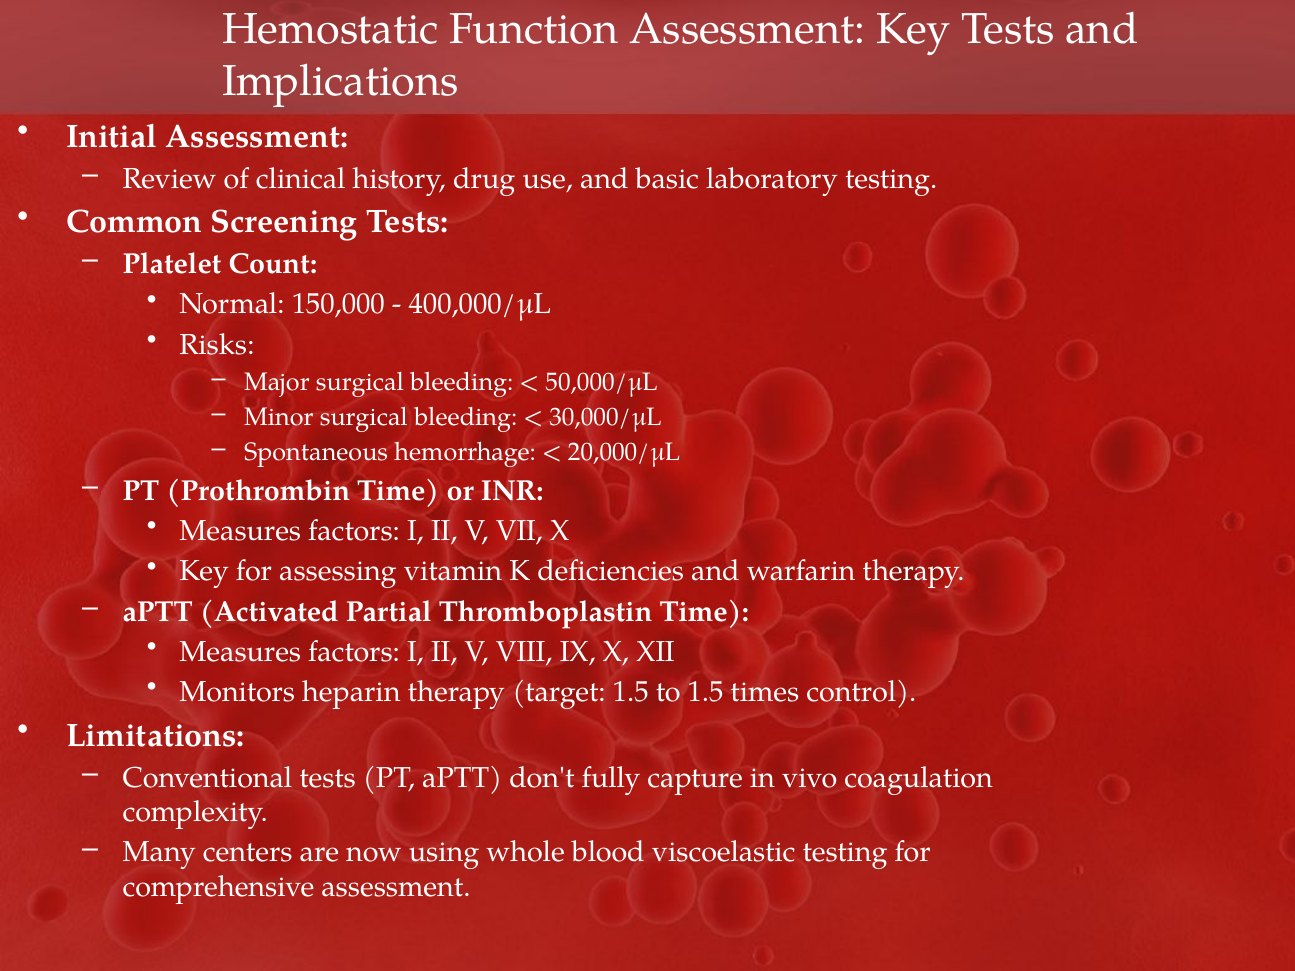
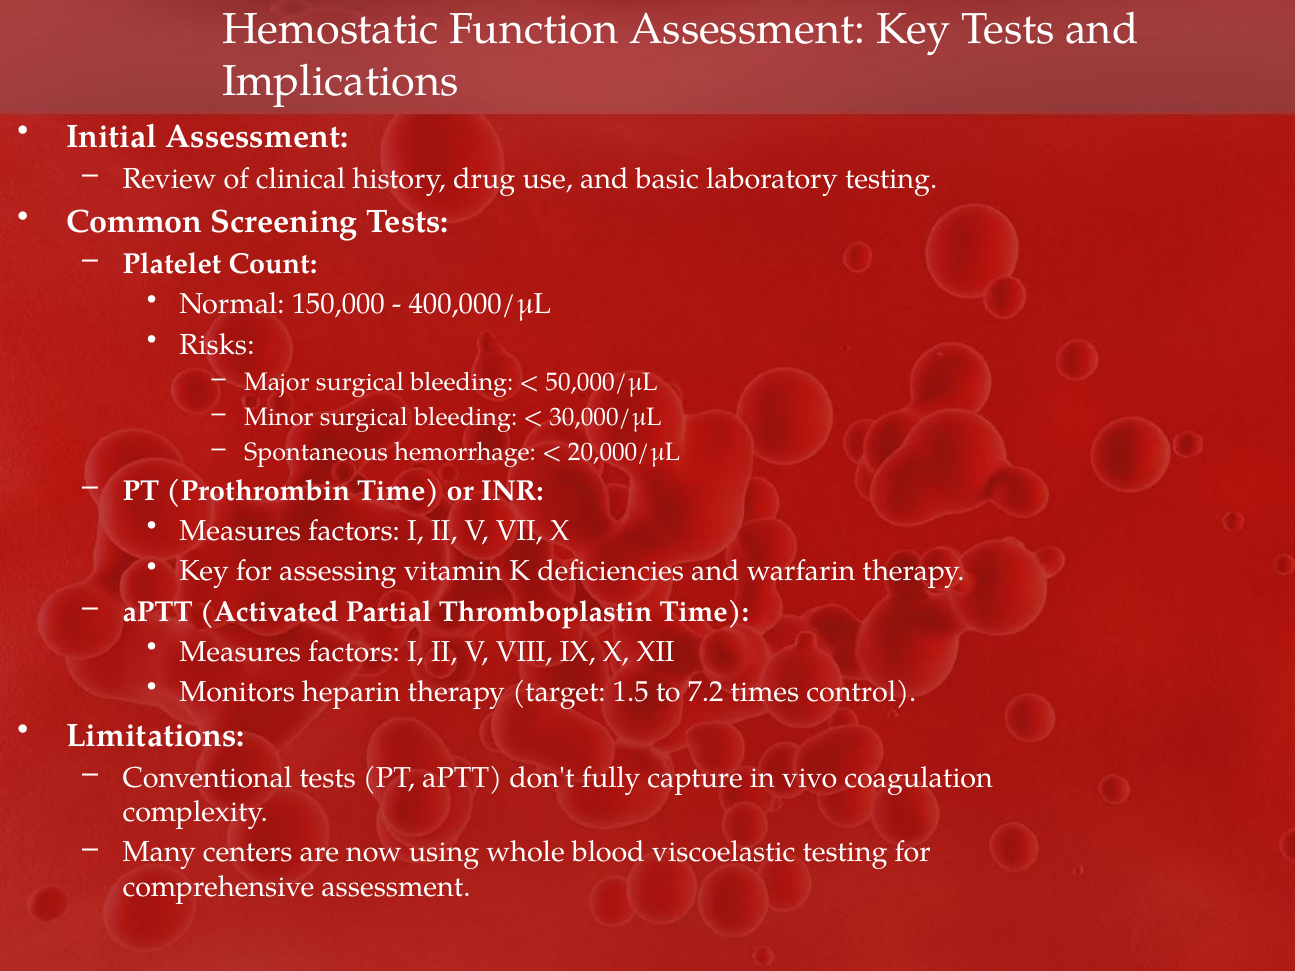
to 1.5: 1.5 -> 7.2 (706, 692)
